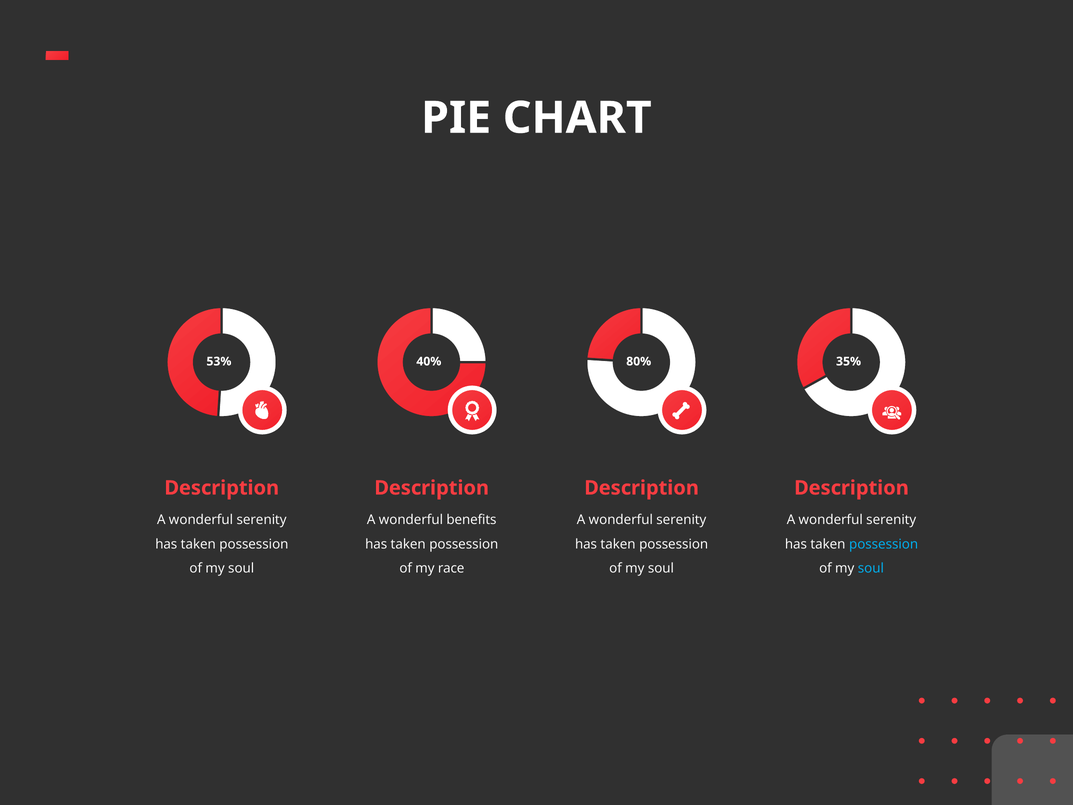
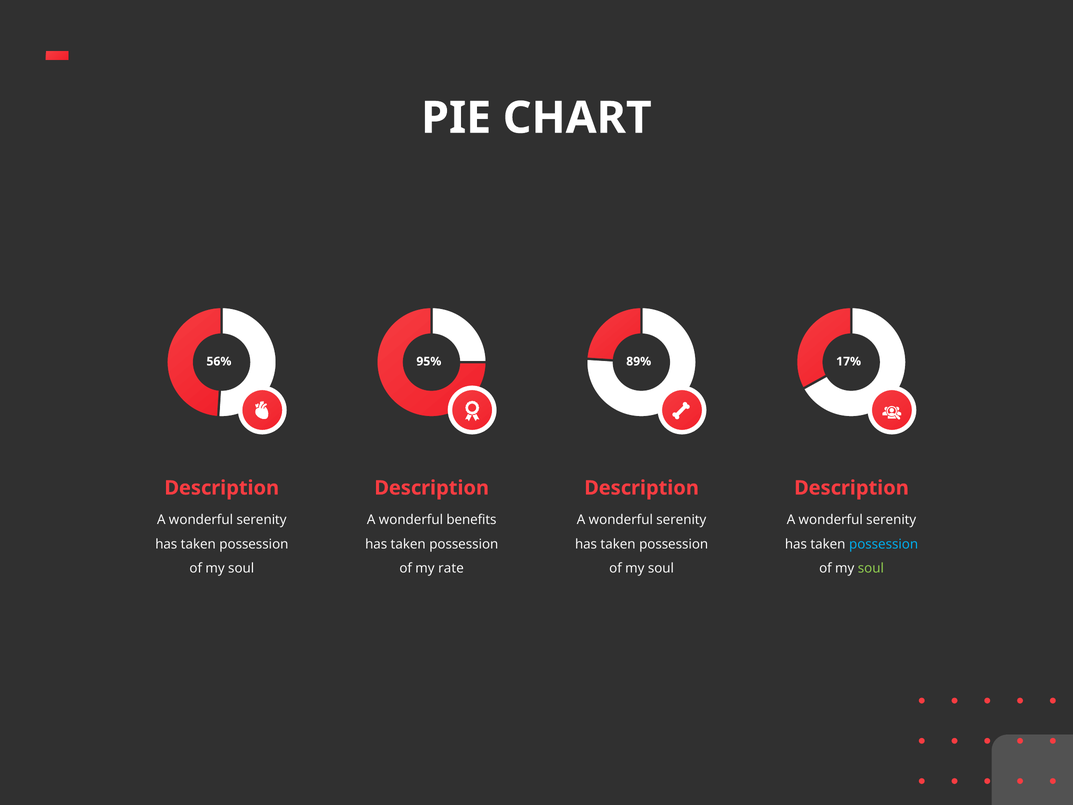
53%: 53% -> 56% (219, 361)
40%: 40% -> 95% (429, 361)
80%: 80% -> 89% (639, 361)
35%: 35% -> 17% (849, 361)
race: race -> rate (451, 568)
soul colour: light blue -> light green (871, 568)
